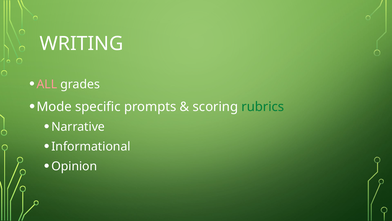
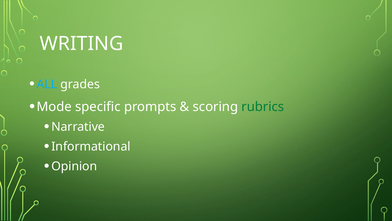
ALL colour: pink -> light blue (47, 84)
